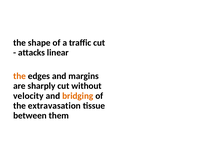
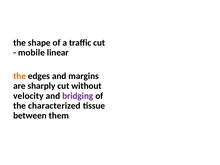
attacks: attacks -> mobile (31, 53)
bridging colour: orange -> purple (78, 96)
extravasation: extravasation -> characterized (54, 106)
